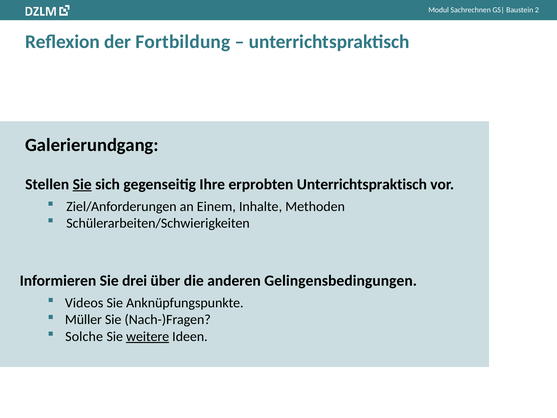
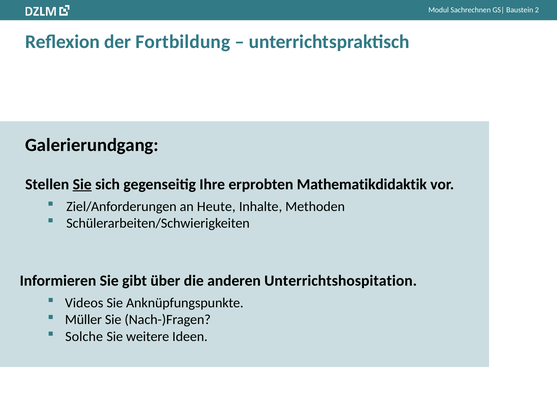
erprobten Unterrichtspraktisch: Unterrichtspraktisch -> Mathematikdidaktik (362, 184)
Einem: Einem -> Heute (216, 206)
drei: drei -> gibt (135, 281)
Gelingensbedingungen: Gelingensbedingungen -> Unterrichtshospitation (341, 281)
weitere underline: present -> none (148, 336)
